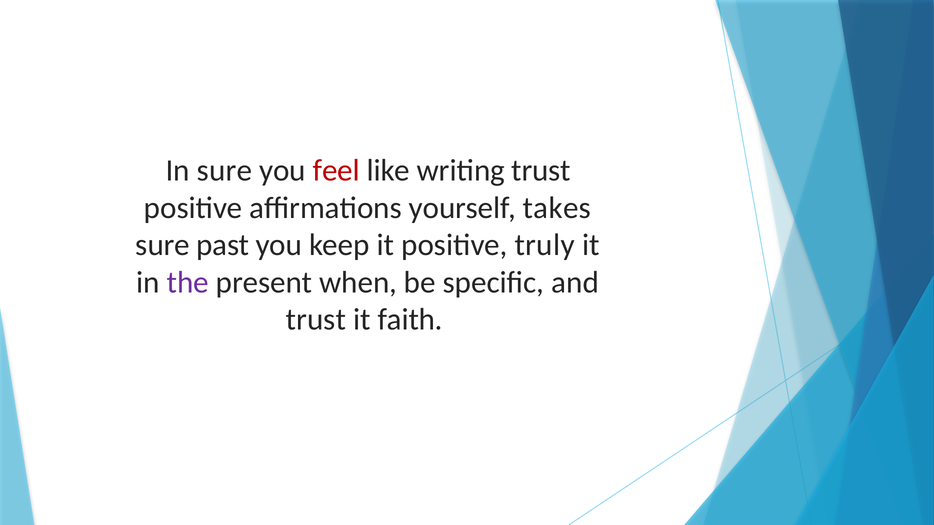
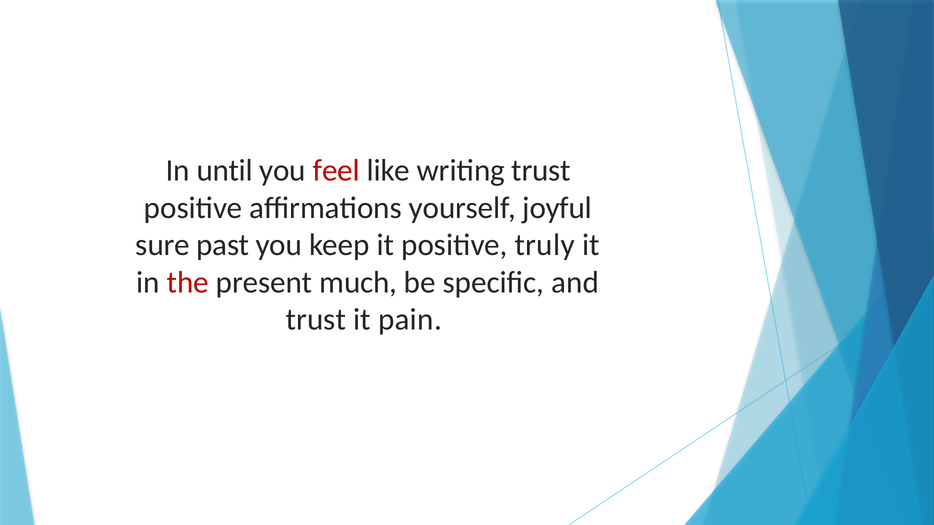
In sure: sure -> until (225, 171)
takes: takes -> joyful (557, 208)
the colour: purple -> red (188, 283)
when: when -> much (358, 283)
faith: faith -> pain (410, 320)
